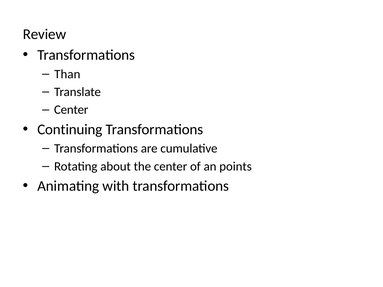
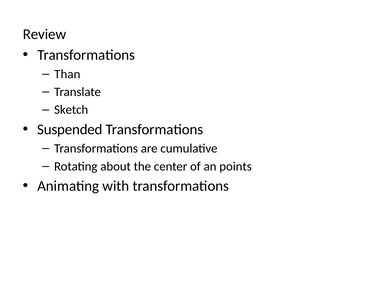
Center: Center -> Sketch (71, 110)
Continuing: Continuing -> Suspended (70, 130)
